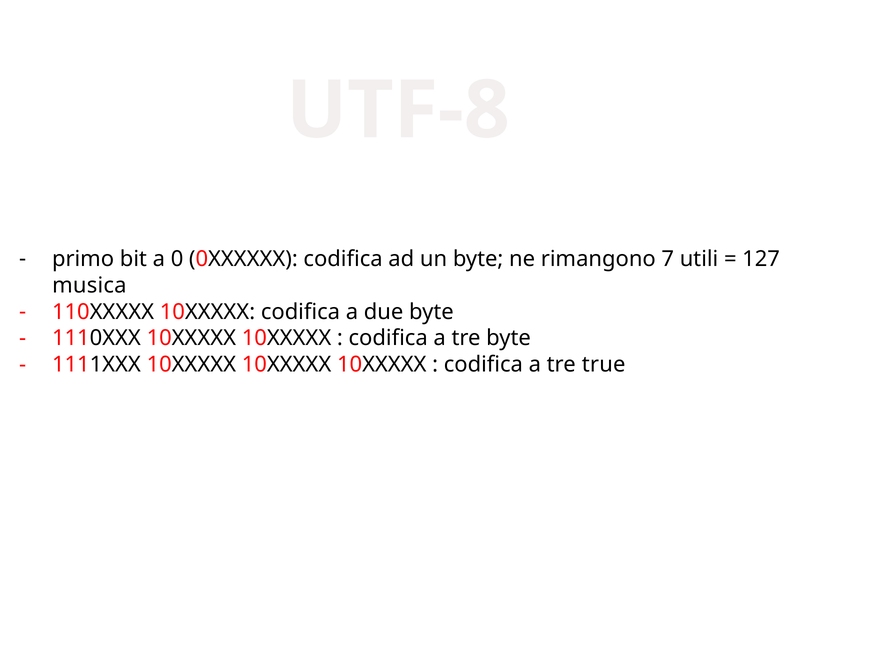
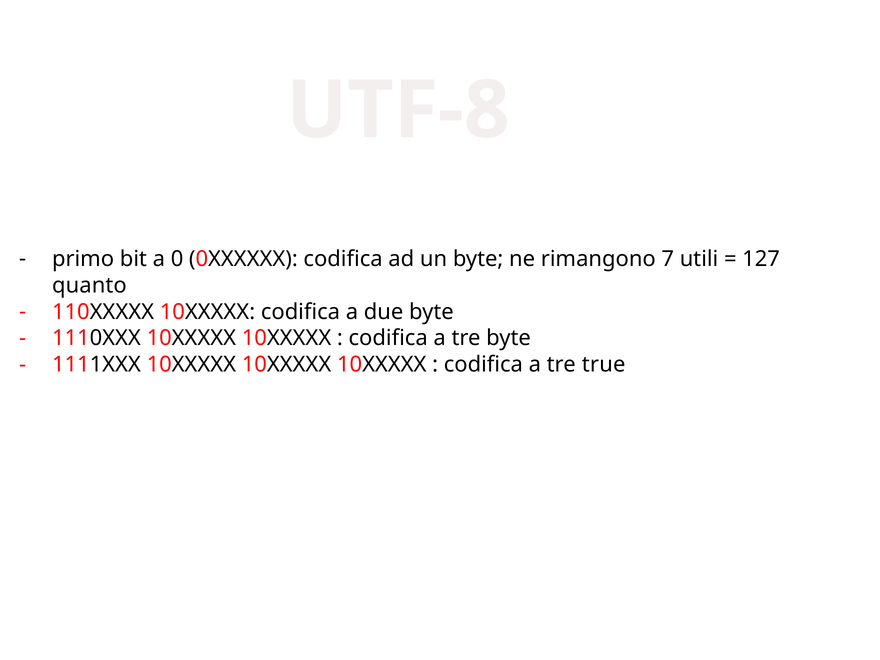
musica: musica -> quanto (89, 285)
